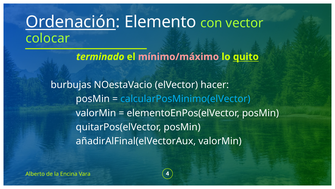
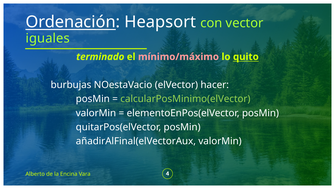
Elemento: Elemento -> Heapsort (160, 22)
colocar: colocar -> iguales (48, 38)
calcularPosMinimo(elVector colour: light blue -> light green (185, 99)
